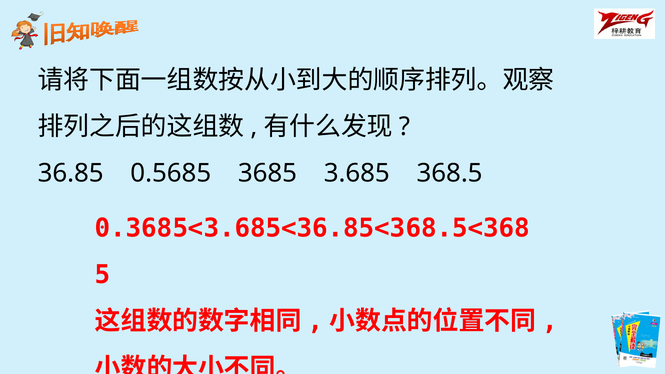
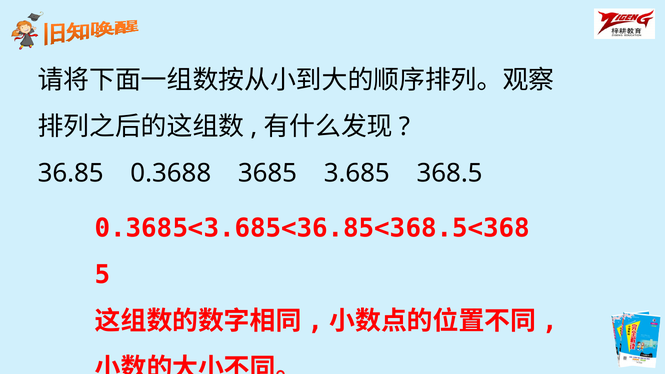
0.5685: 0.5685 -> 0.3688 (171, 173)
